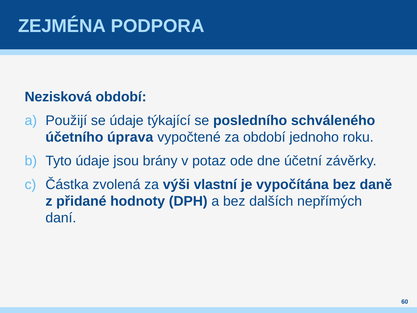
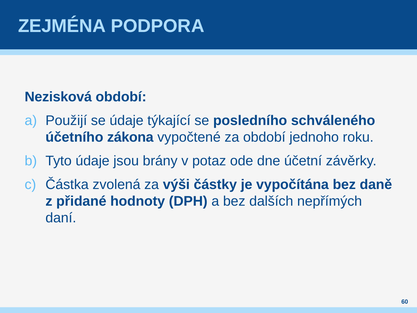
úprava: úprava -> zákona (130, 137)
vlastní: vlastní -> částky (215, 184)
